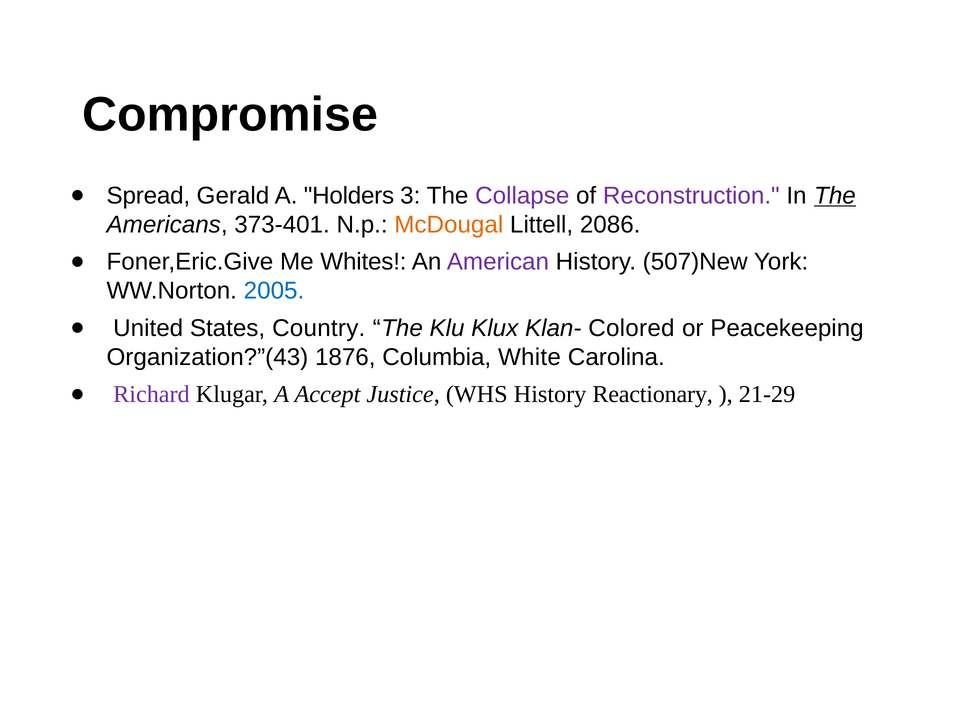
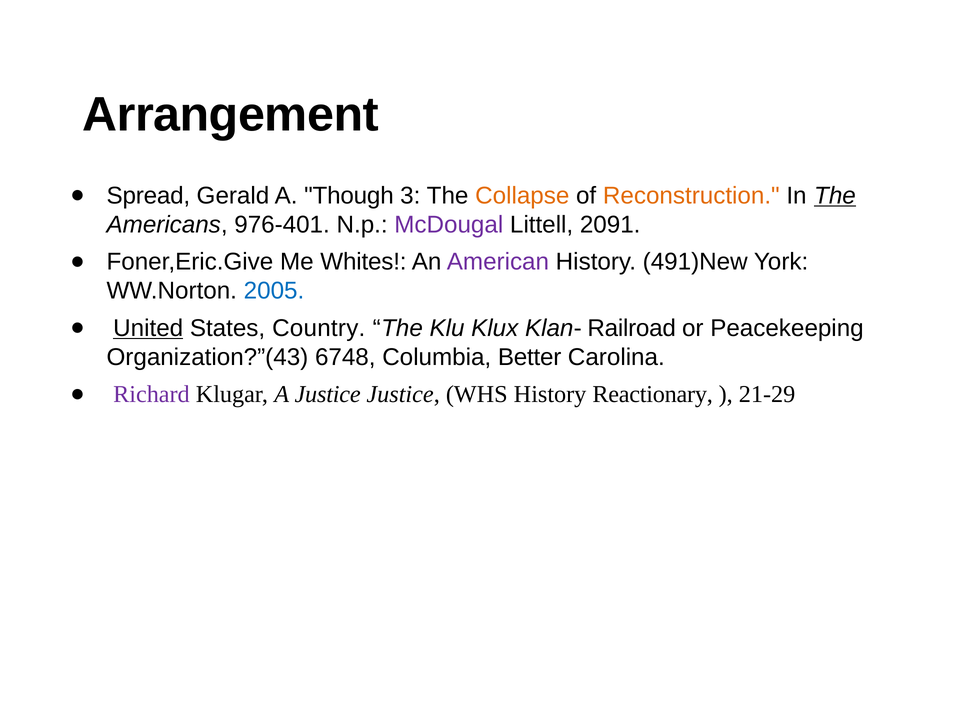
Compromise: Compromise -> Arrangement (230, 115)
Holders: Holders -> Though (349, 195)
Collapse colour: purple -> orange (522, 195)
Reconstruction colour: purple -> orange (691, 195)
373-401: 373-401 -> 976-401 (282, 225)
McDougal colour: orange -> purple (449, 225)
2086: 2086 -> 2091 (610, 225)
507)New: 507)New -> 491)New (695, 262)
United underline: none -> present (148, 328)
Colored: Colored -> Railroad (632, 328)
1876: 1876 -> 6748 (345, 357)
White: White -> Better (530, 357)
A Accept: Accept -> Justice (328, 394)
